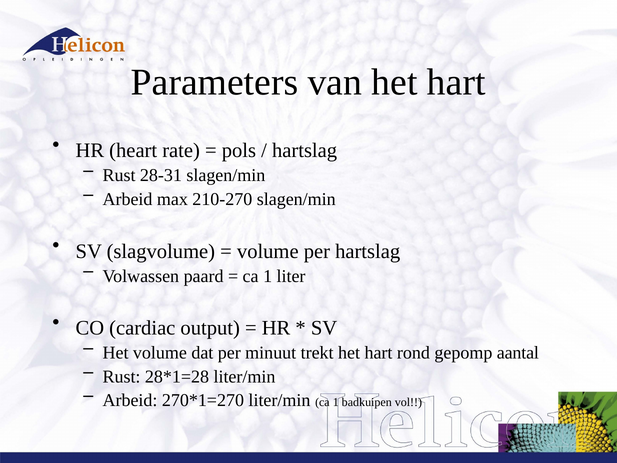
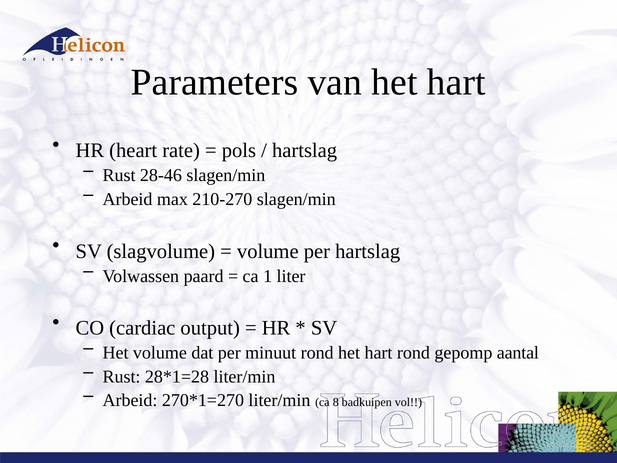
28-31: 28-31 -> 28-46 (161, 175)
minuut trekt: trekt -> rond (317, 353)
liter/min ca 1: 1 -> 8 (336, 402)
